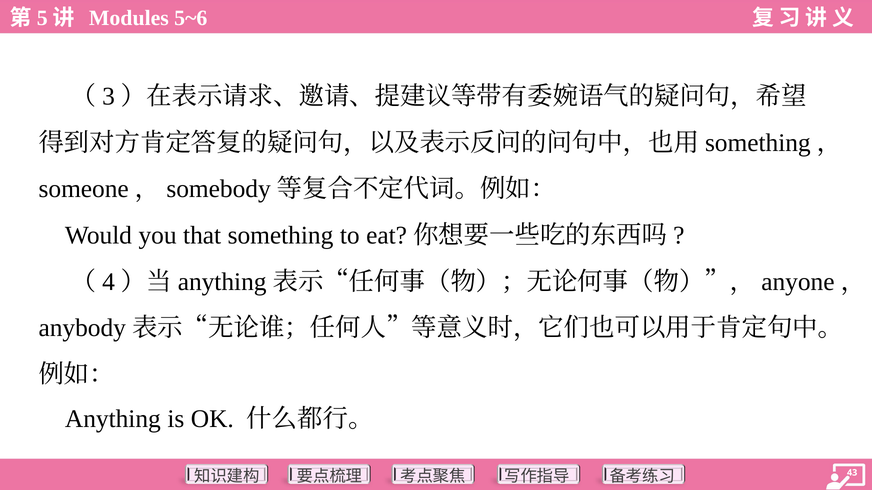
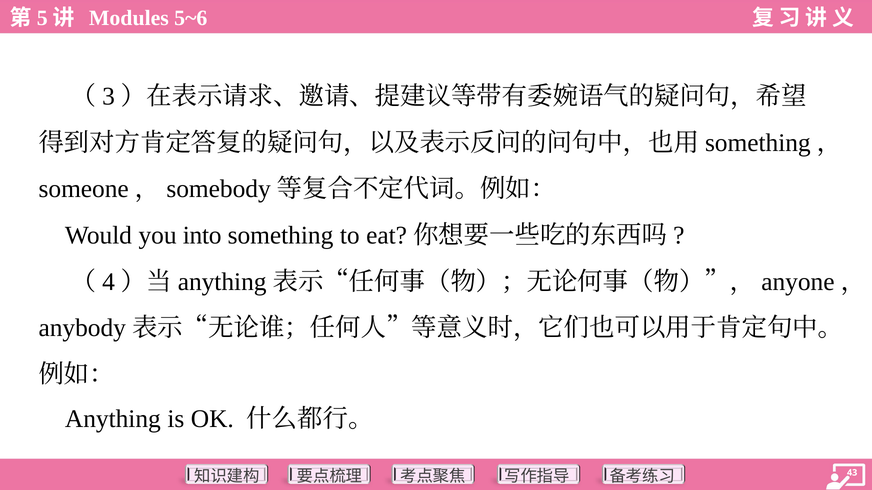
that: that -> into (202, 236)
